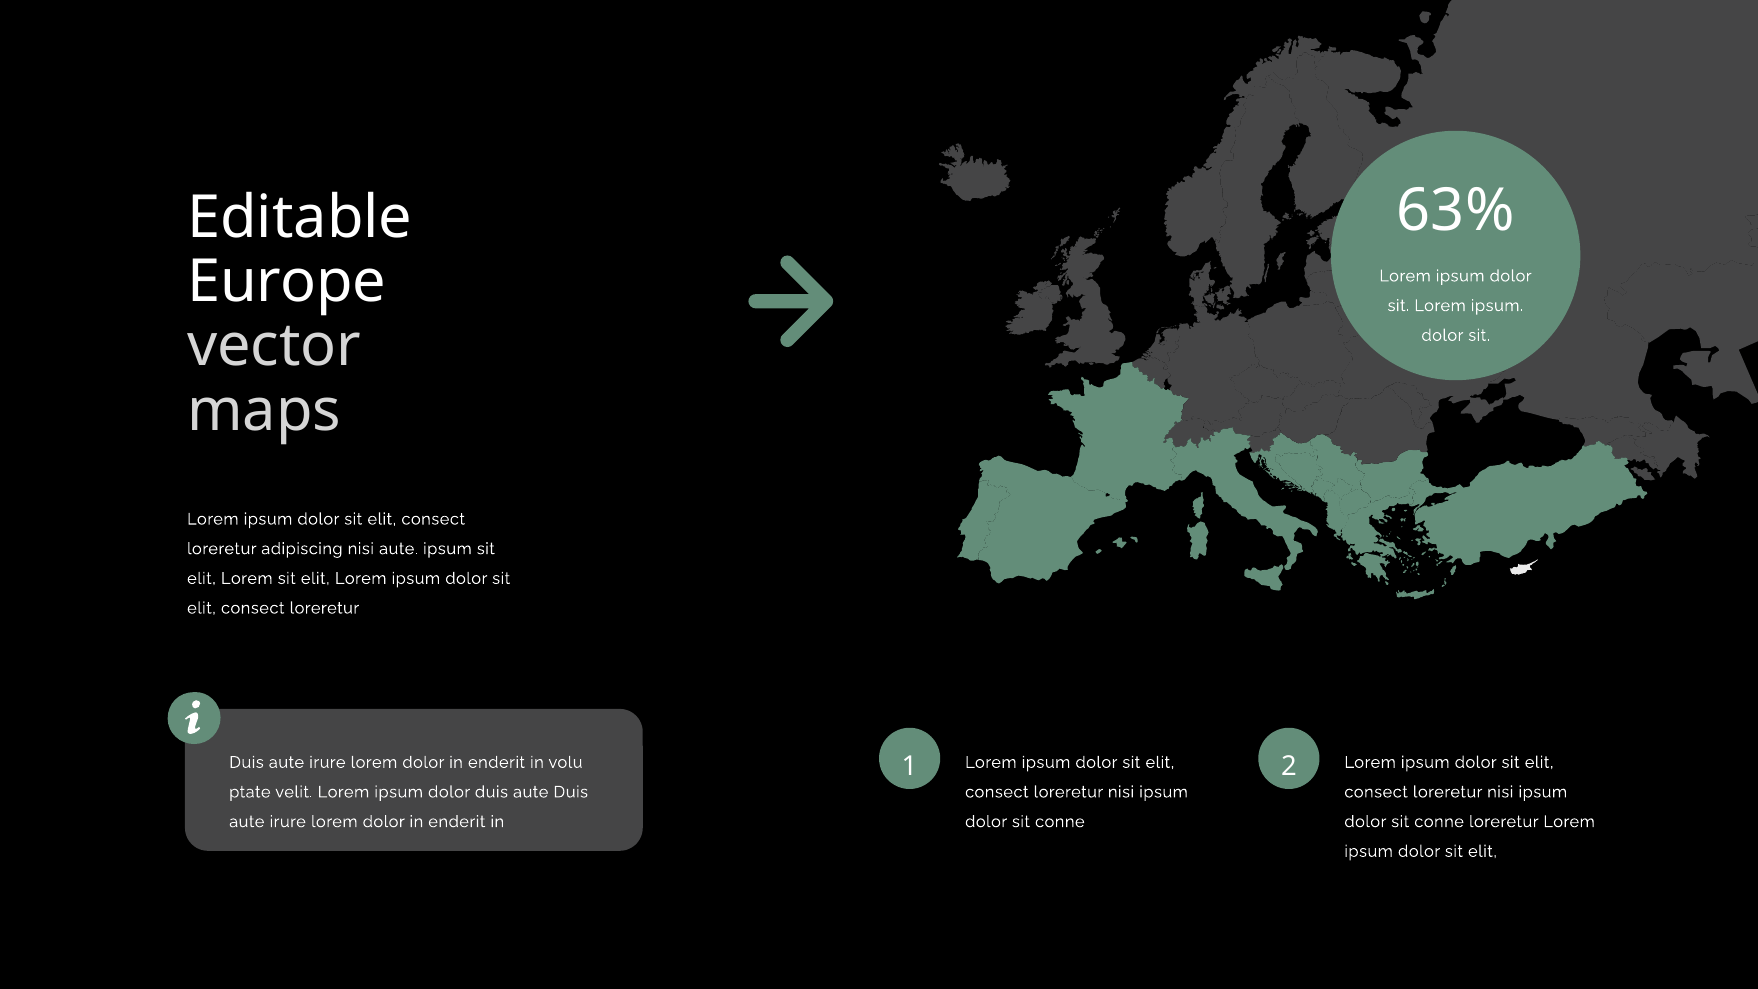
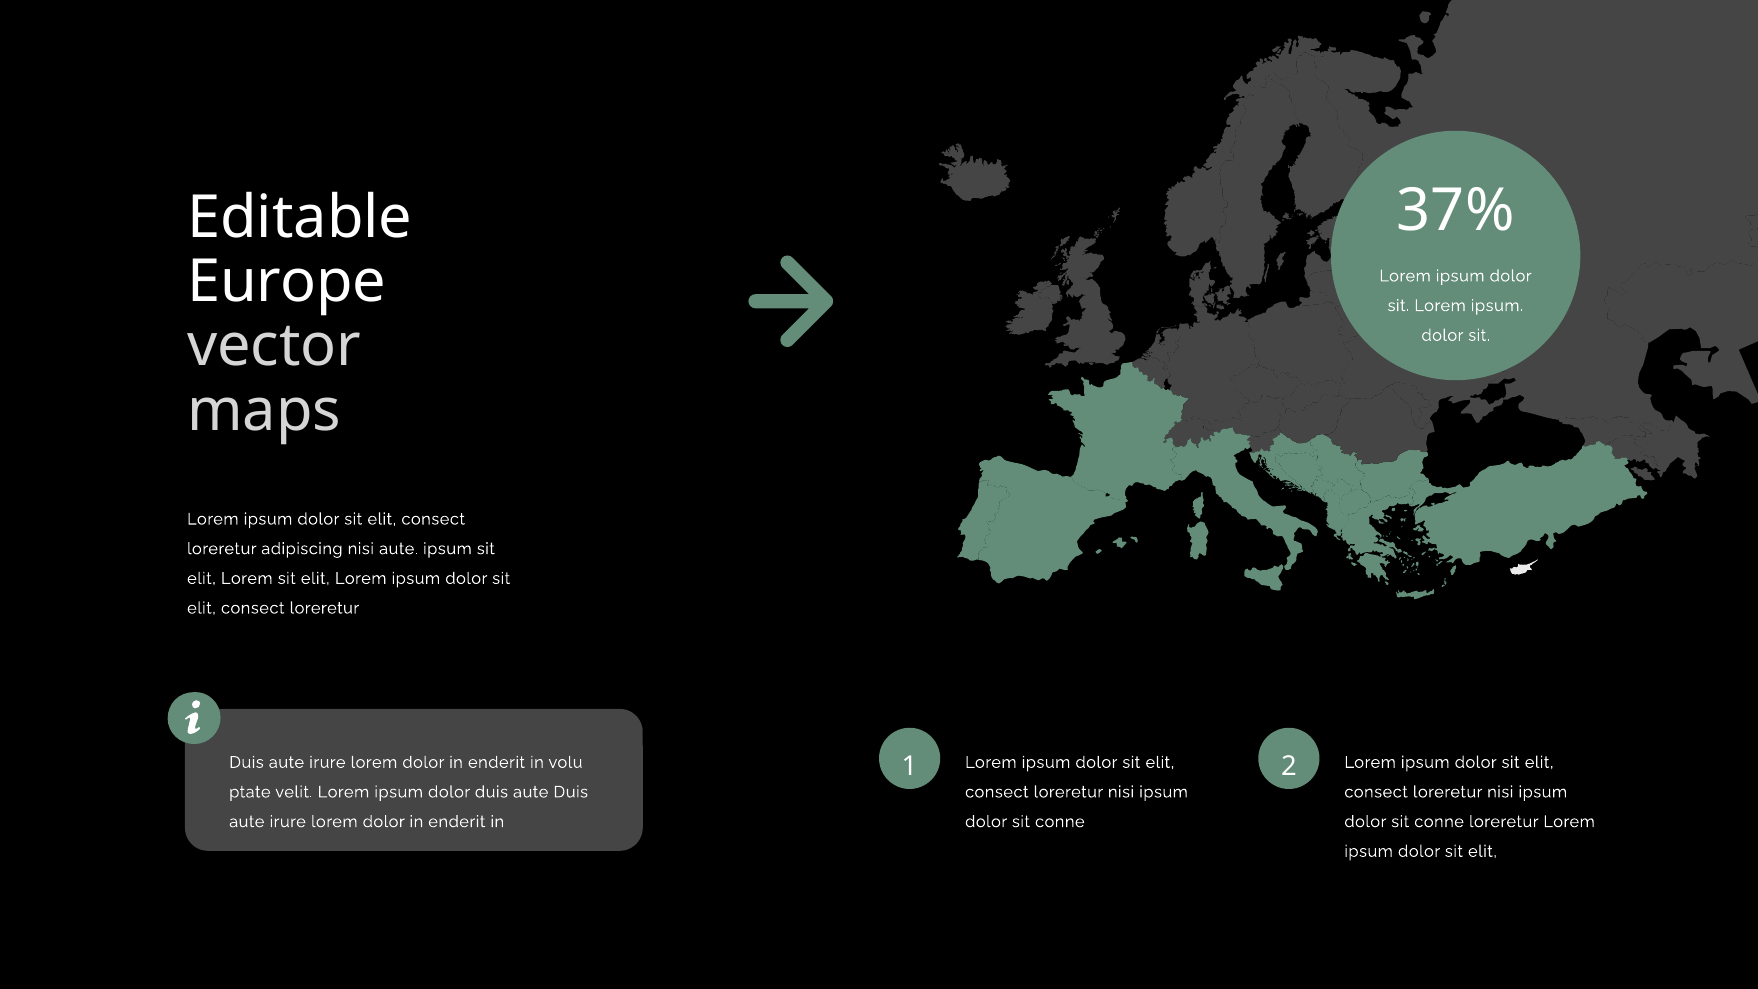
63%: 63% -> 37% (1456, 211)
